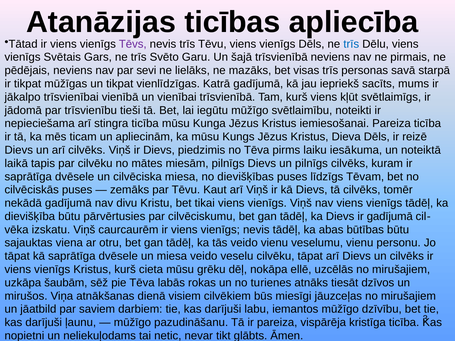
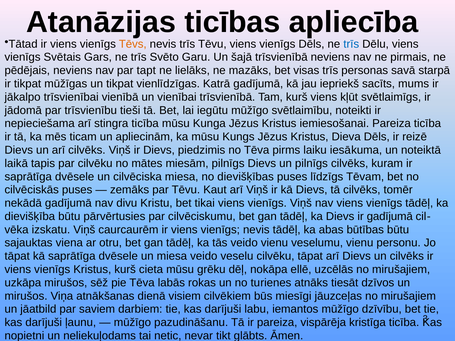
Tēvs colour: purple -> orange (133, 44)
sevi: sevi -> tapt (146, 71)
uzkāpa šaubām: šaubām -> mirušos (66, 283)
